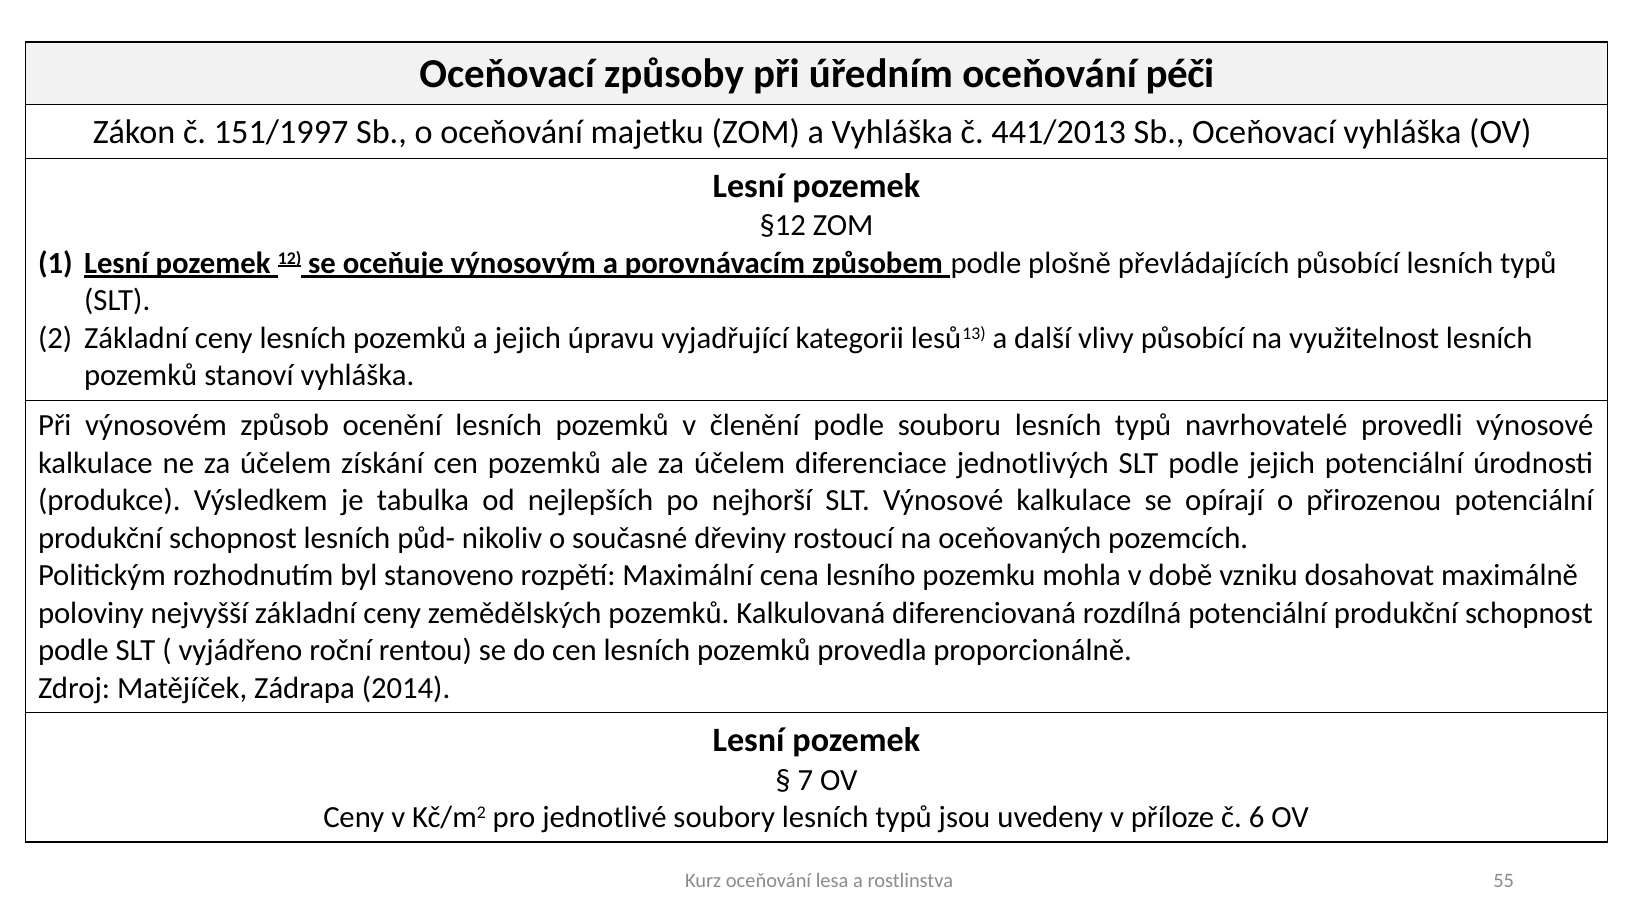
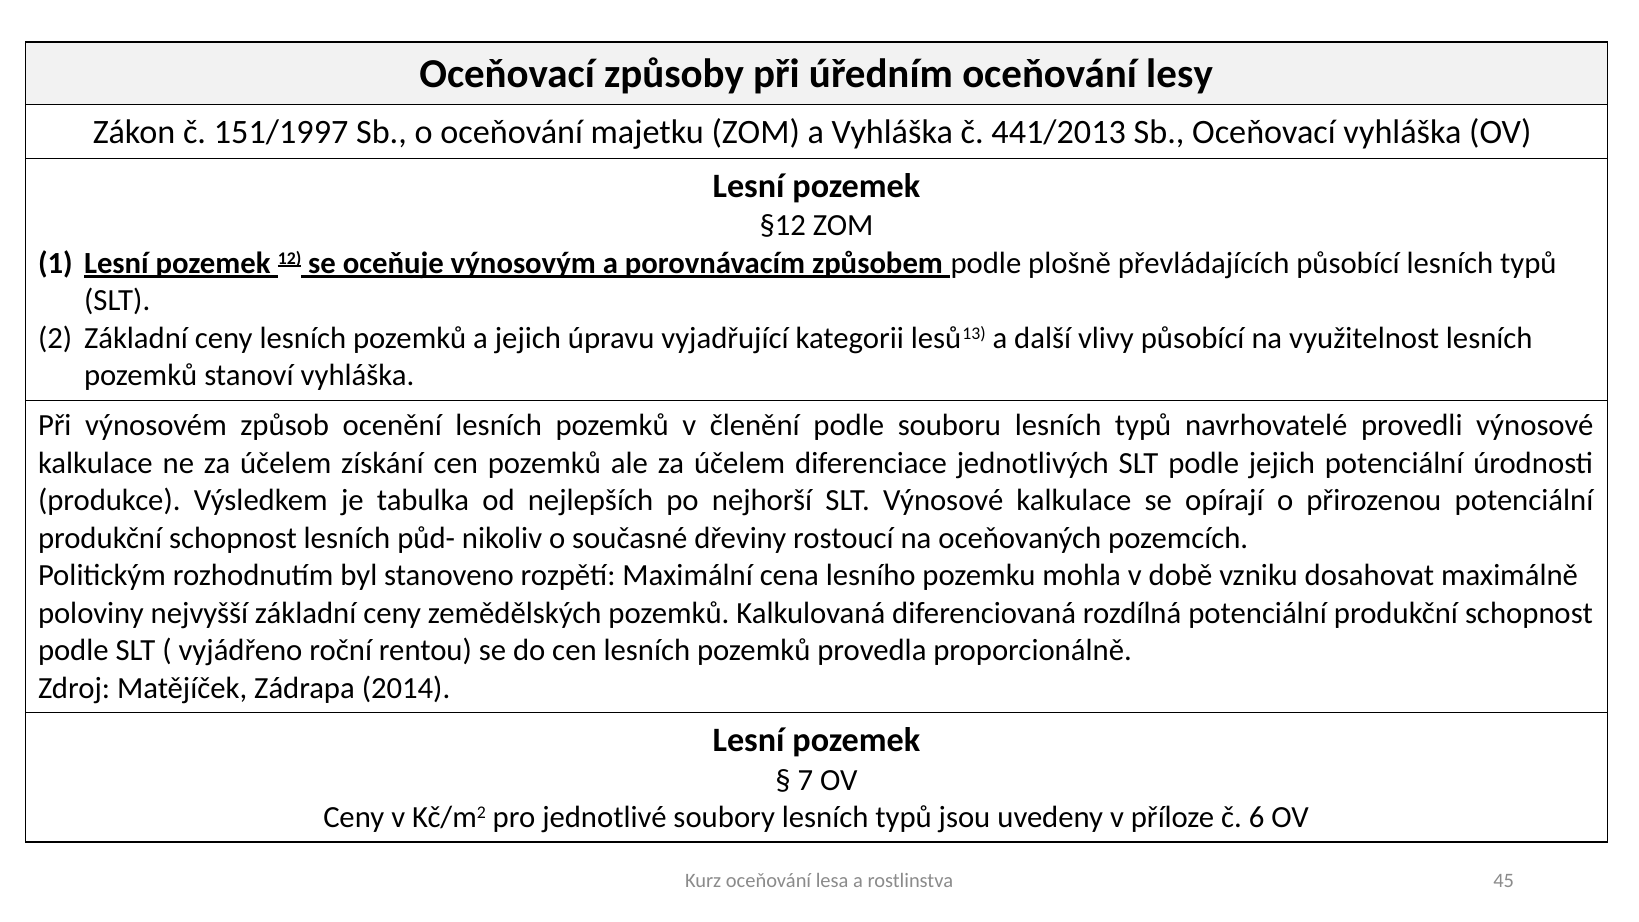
péči: péči -> lesy (1180, 74)
55: 55 -> 45 (1504, 880)
